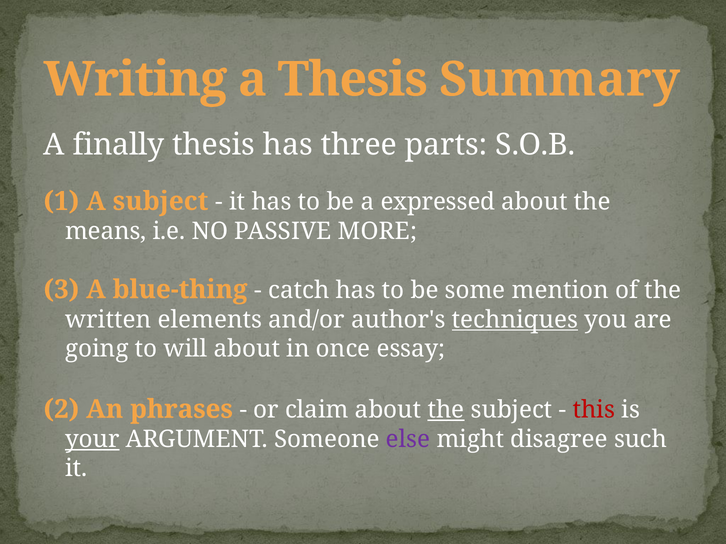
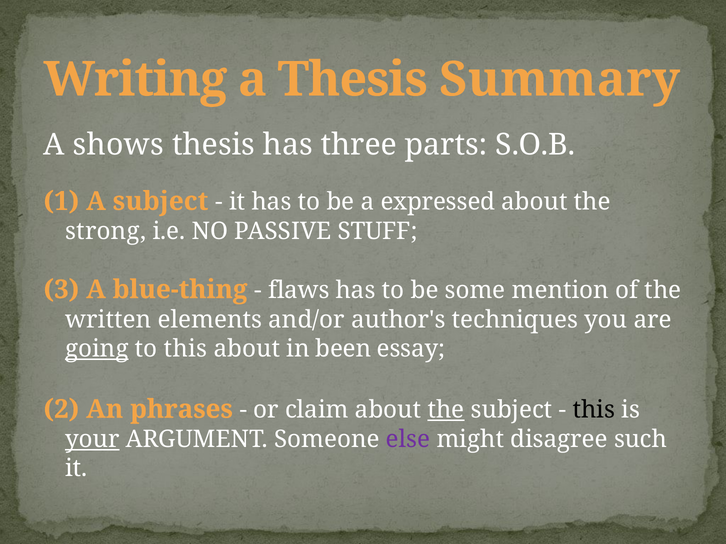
finally: finally -> shows (118, 145)
means: means -> strong (106, 232)
MORE: MORE -> STUFF (378, 232)
catch: catch -> flaws (299, 290)
techniques underline: present -> none (515, 320)
going underline: none -> present (97, 349)
to will: will -> this (185, 349)
once: once -> been (343, 349)
this colour: red -> black (594, 410)
